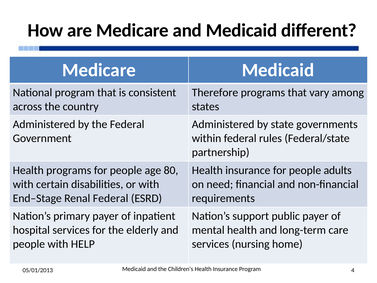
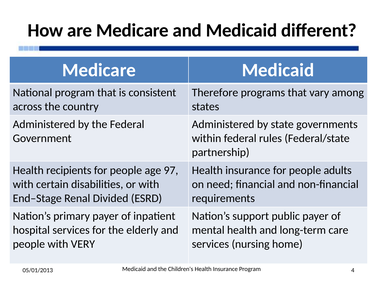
Health programs: programs -> recipients (69, 170)
80: 80 -> 97 (171, 170)
Renal Federal: Federal -> Divided (111, 198)
HELP: HELP -> VERY (83, 244)
